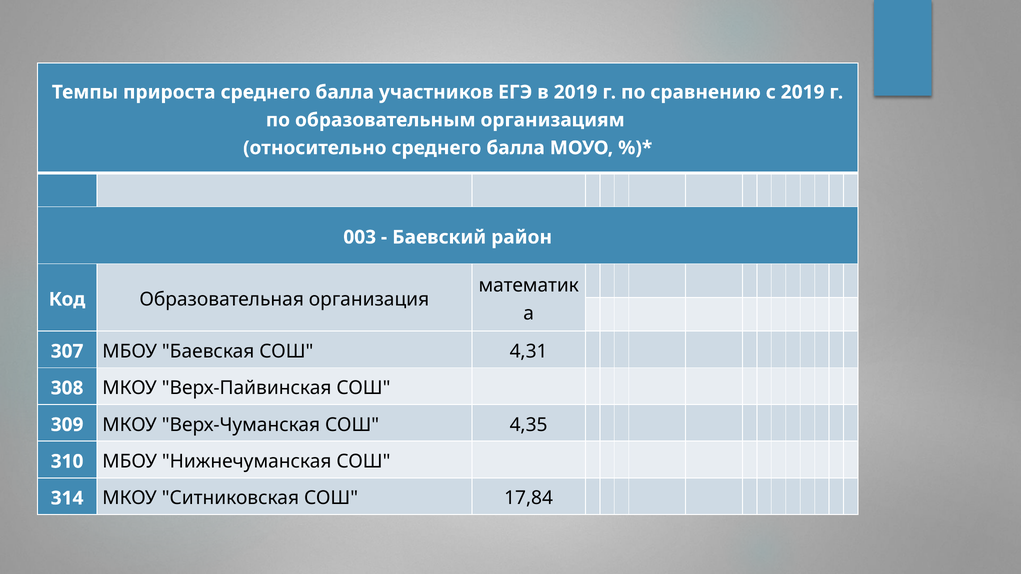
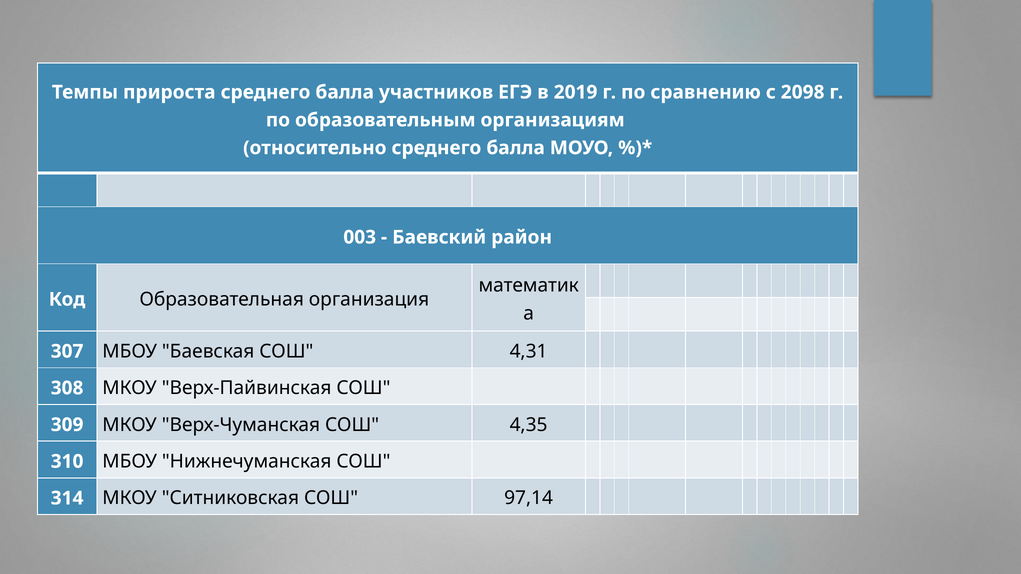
с 2019: 2019 -> 2098 (803, 92)
17,84: 17,84 -> 97,14 (529, 498)
